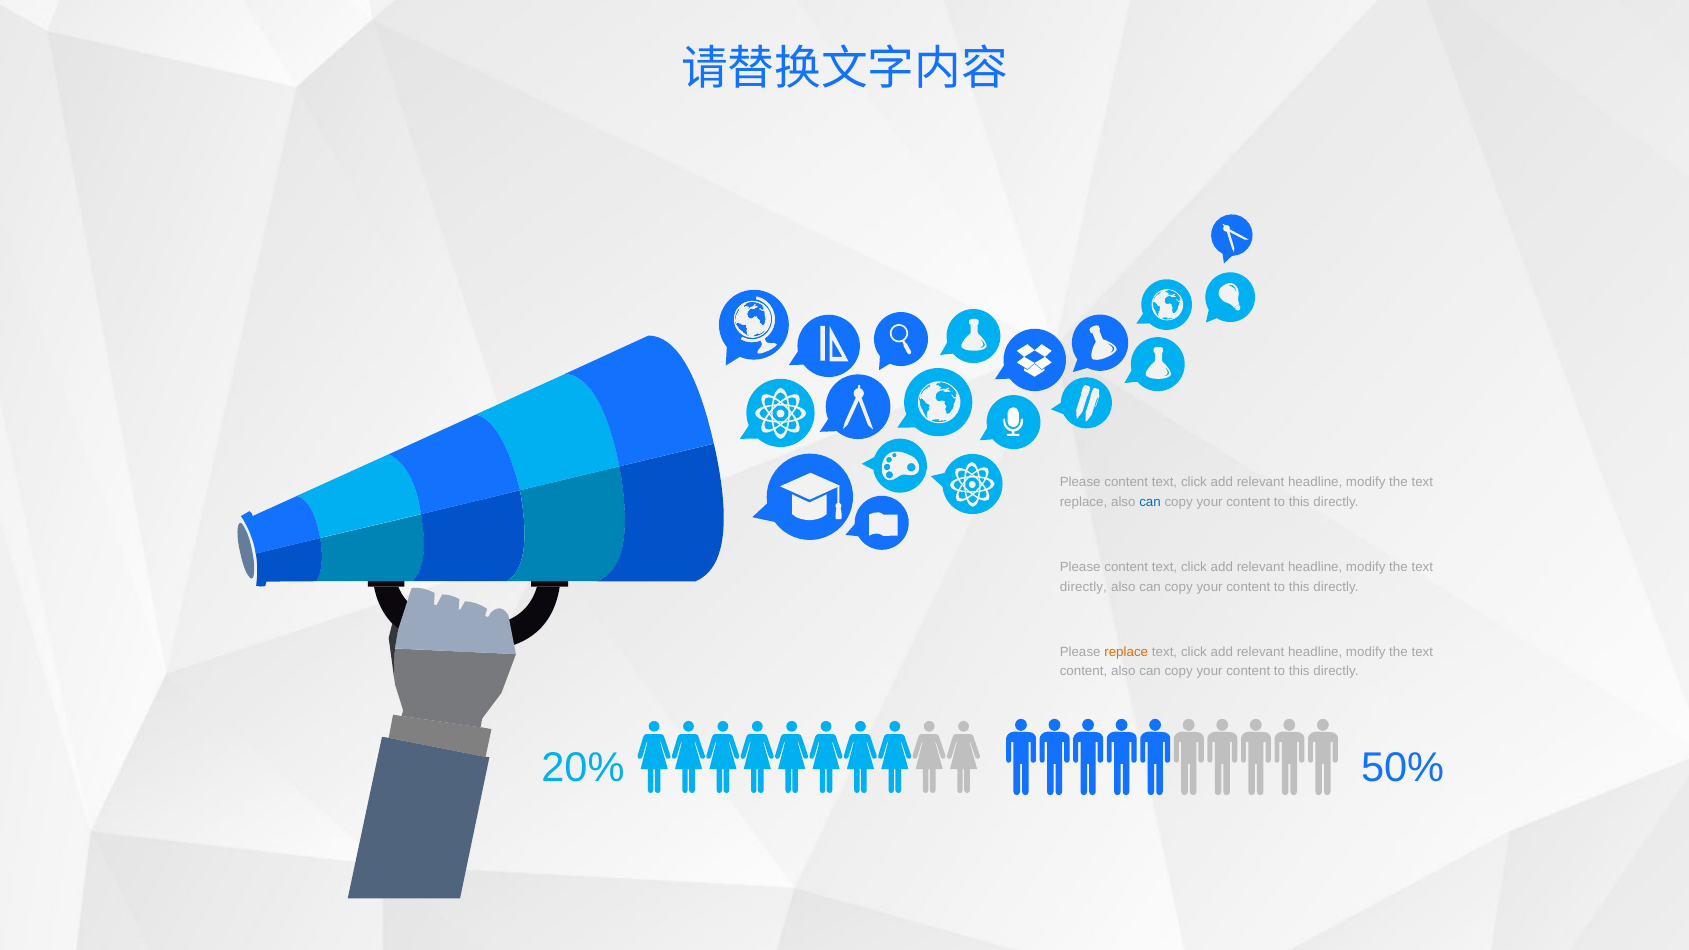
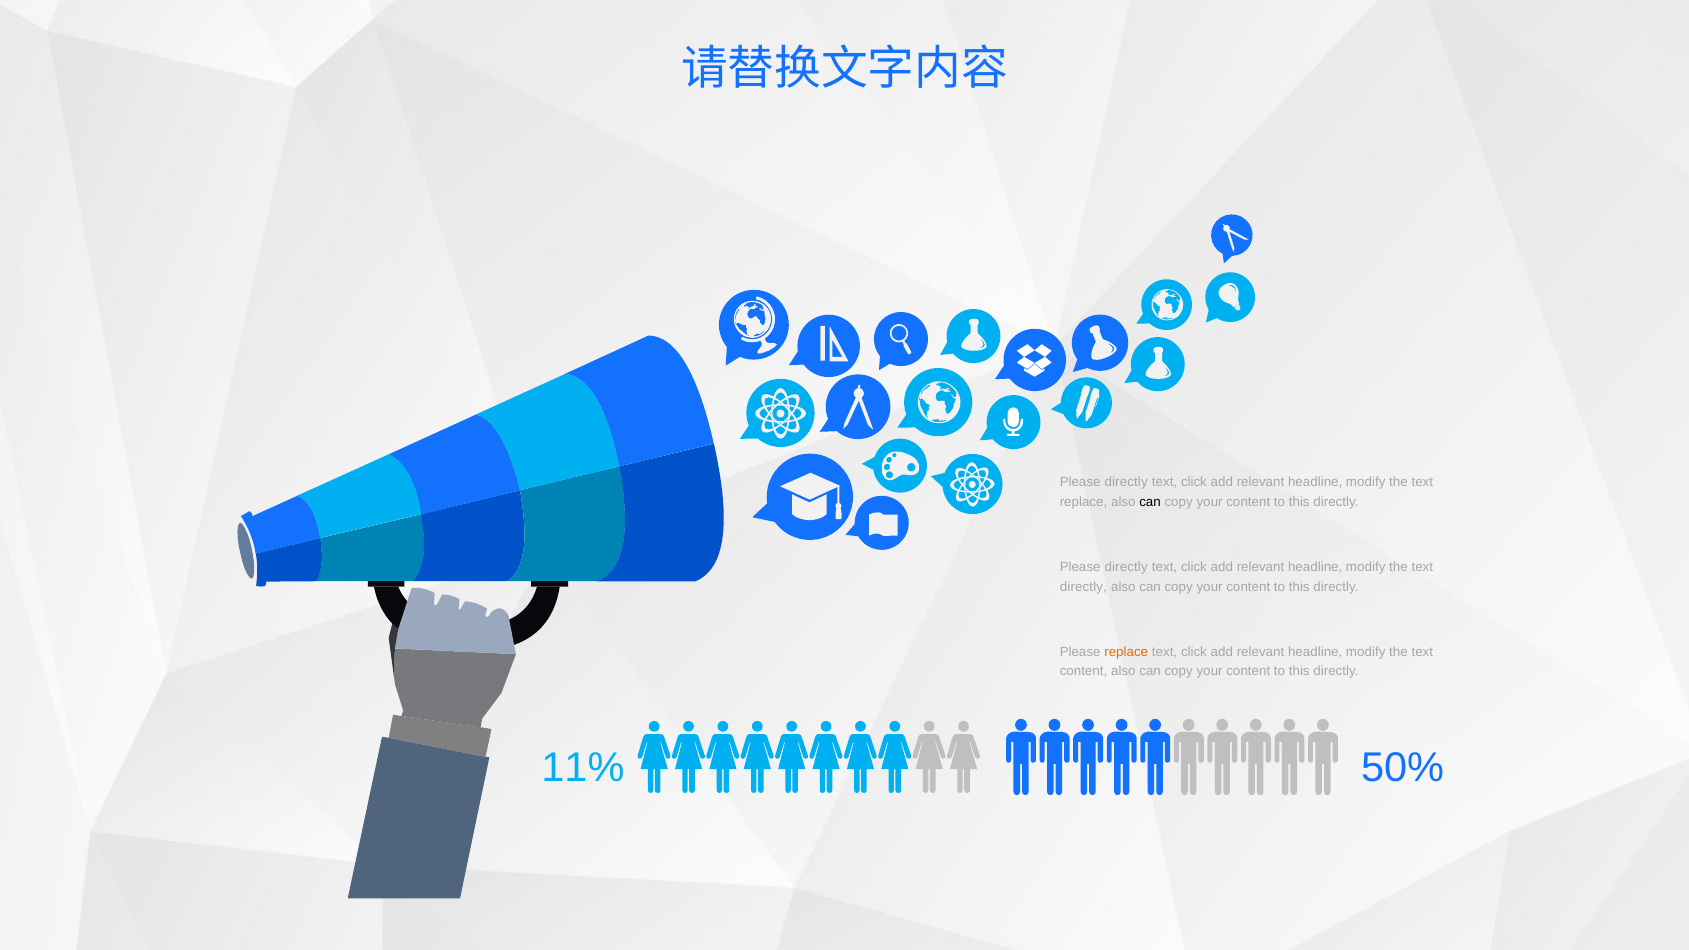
content: content -> directly (1126, 483)
can colour: blue -> black (1150, 502)
content: content -> directly (1126, 568)
20%: 20% -> 11% (583, 767)
